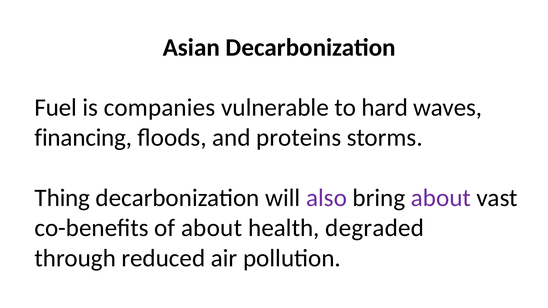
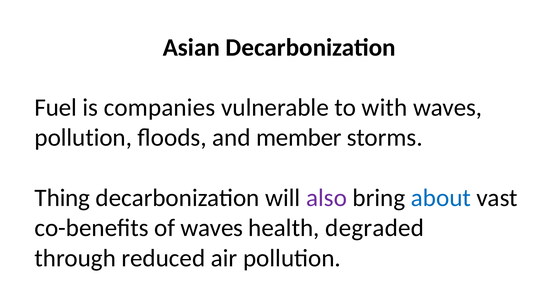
hard: hard -> with (385, 108)
financing: financing -> pollution (83, 138)
proteins: proteins -> member (299, 138)
about colour: purple -> blue (441, 198)
of about: about -> waves (212, 228)
